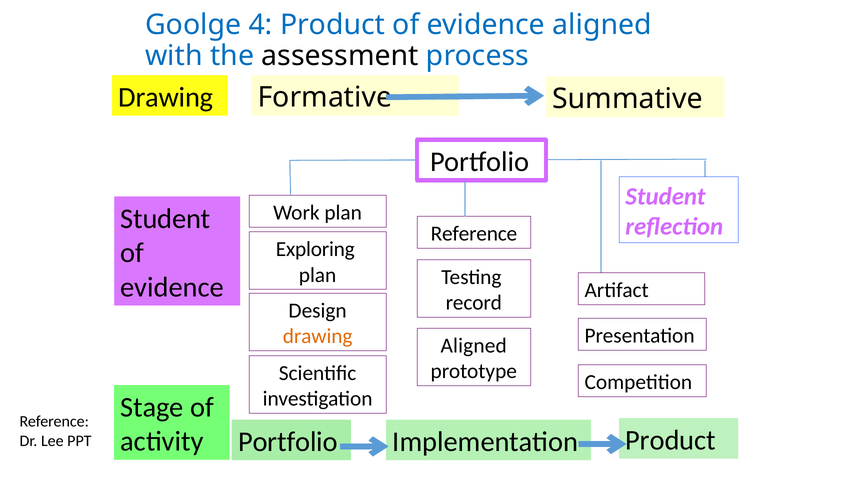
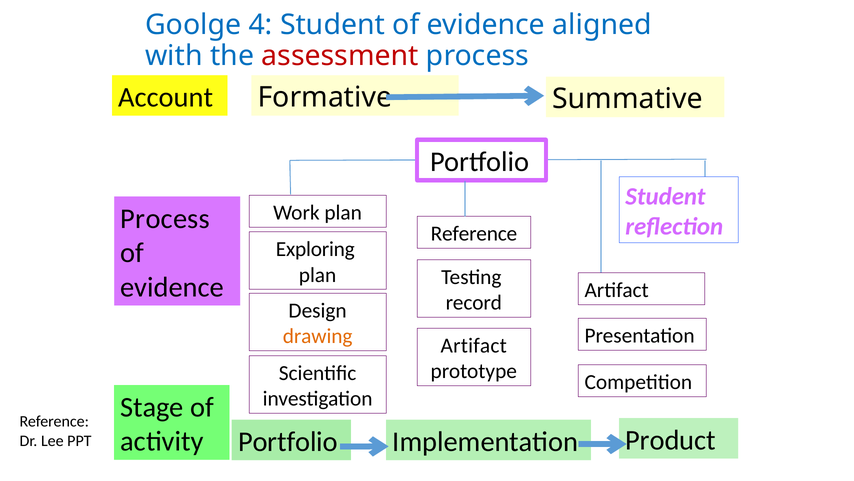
4 Product: Product -> Student (333, 25)
assessment colour: black -> red (340, 56)
Drawing: Drawing -> Account (166, 97)
Student: Student -> Process (165, 218)
Aligned: Aligned -> Artifact (474, 345)
